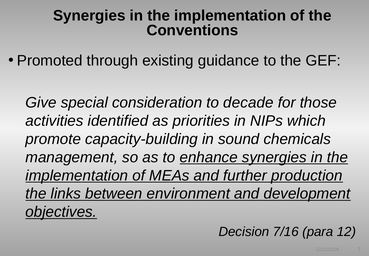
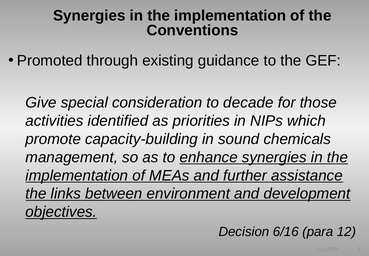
production: production -> assistance (307, 175)
7/16: 7/16 -> 6/16 (286, 231)
